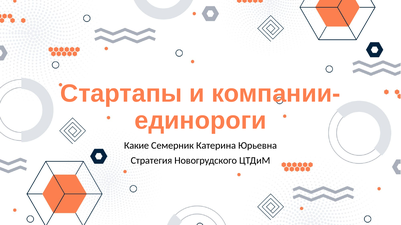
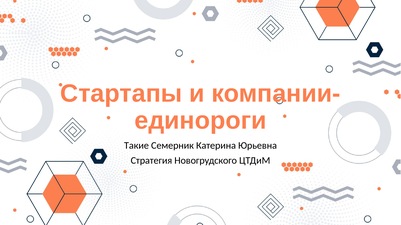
Какие: Какие -> Такие (136, 146)
